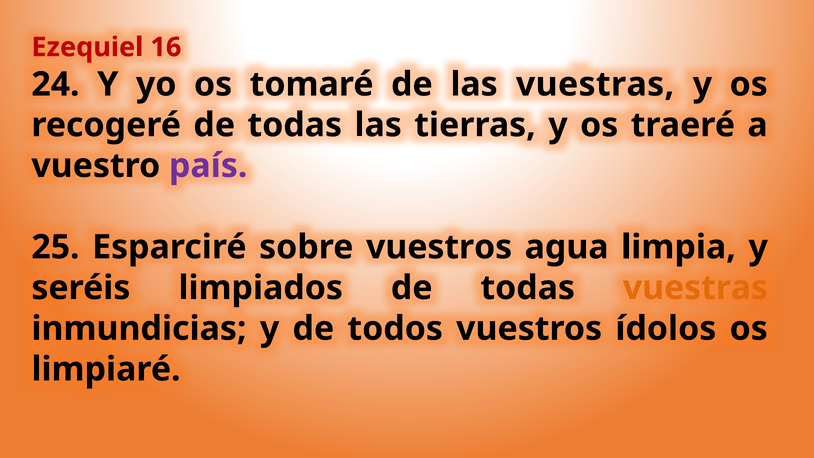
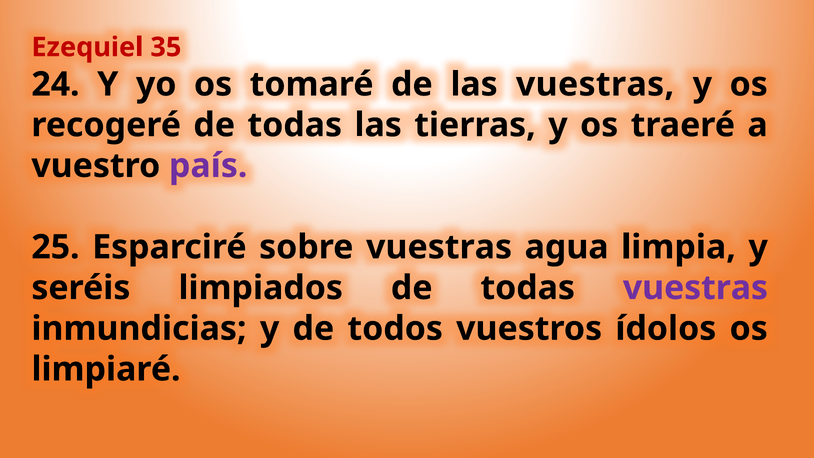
16: 16 -> 35 (166, 47)
sobre vuestros: vuestros -> vuestras (439, 247)
vuestras colour: orange -> purple (695, 288)
